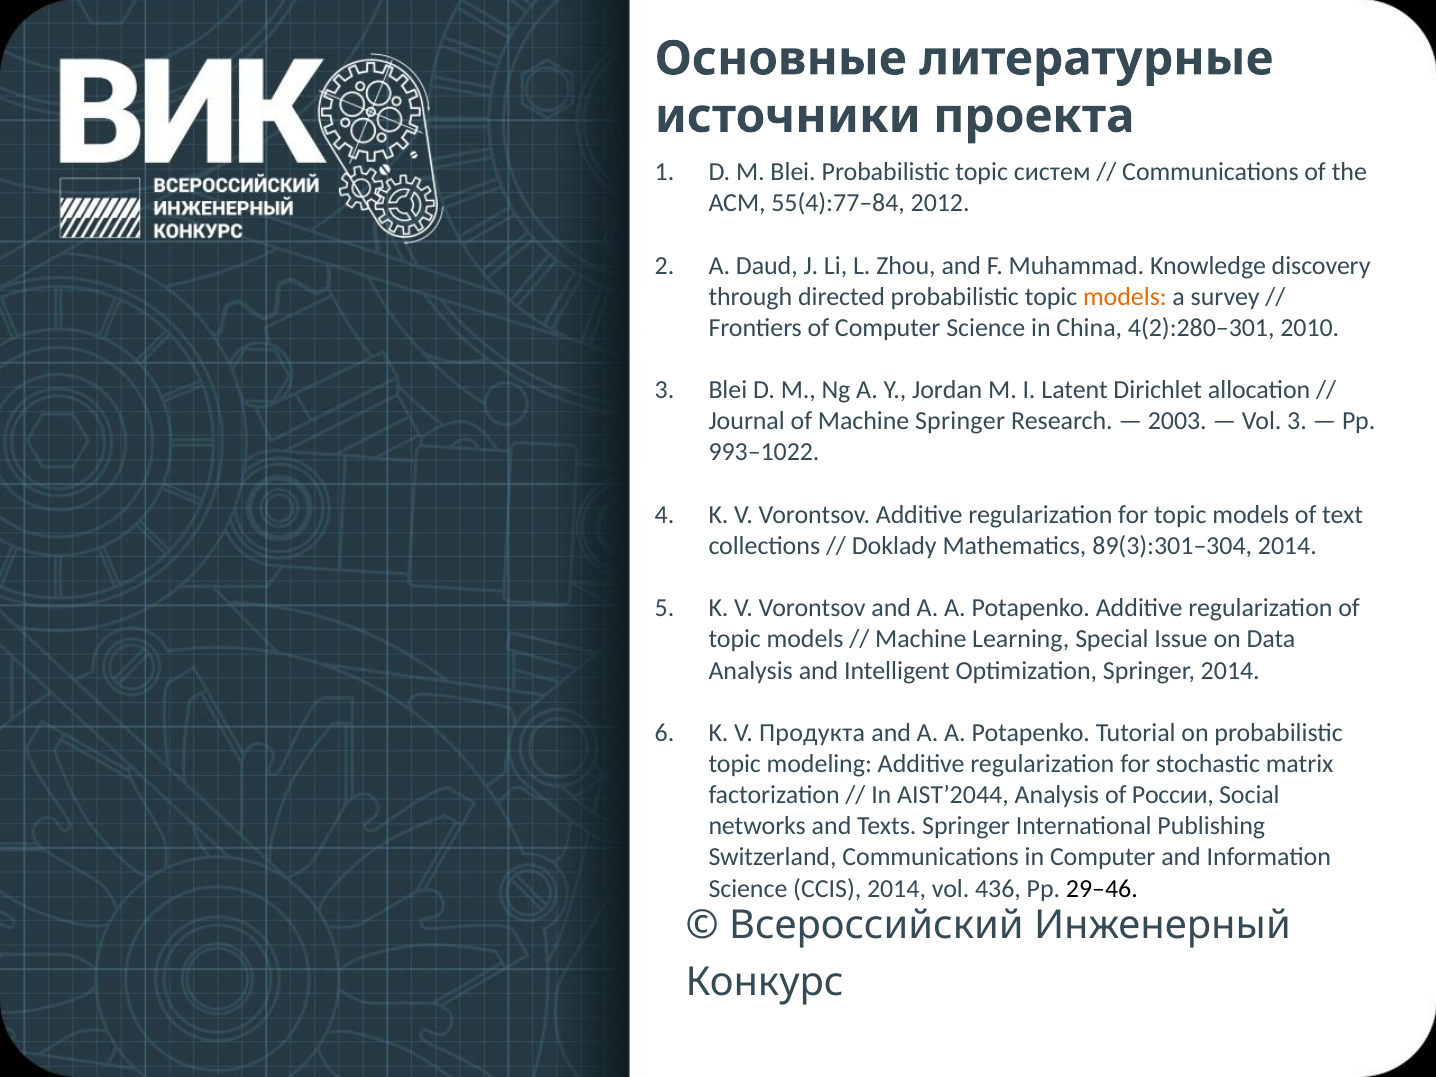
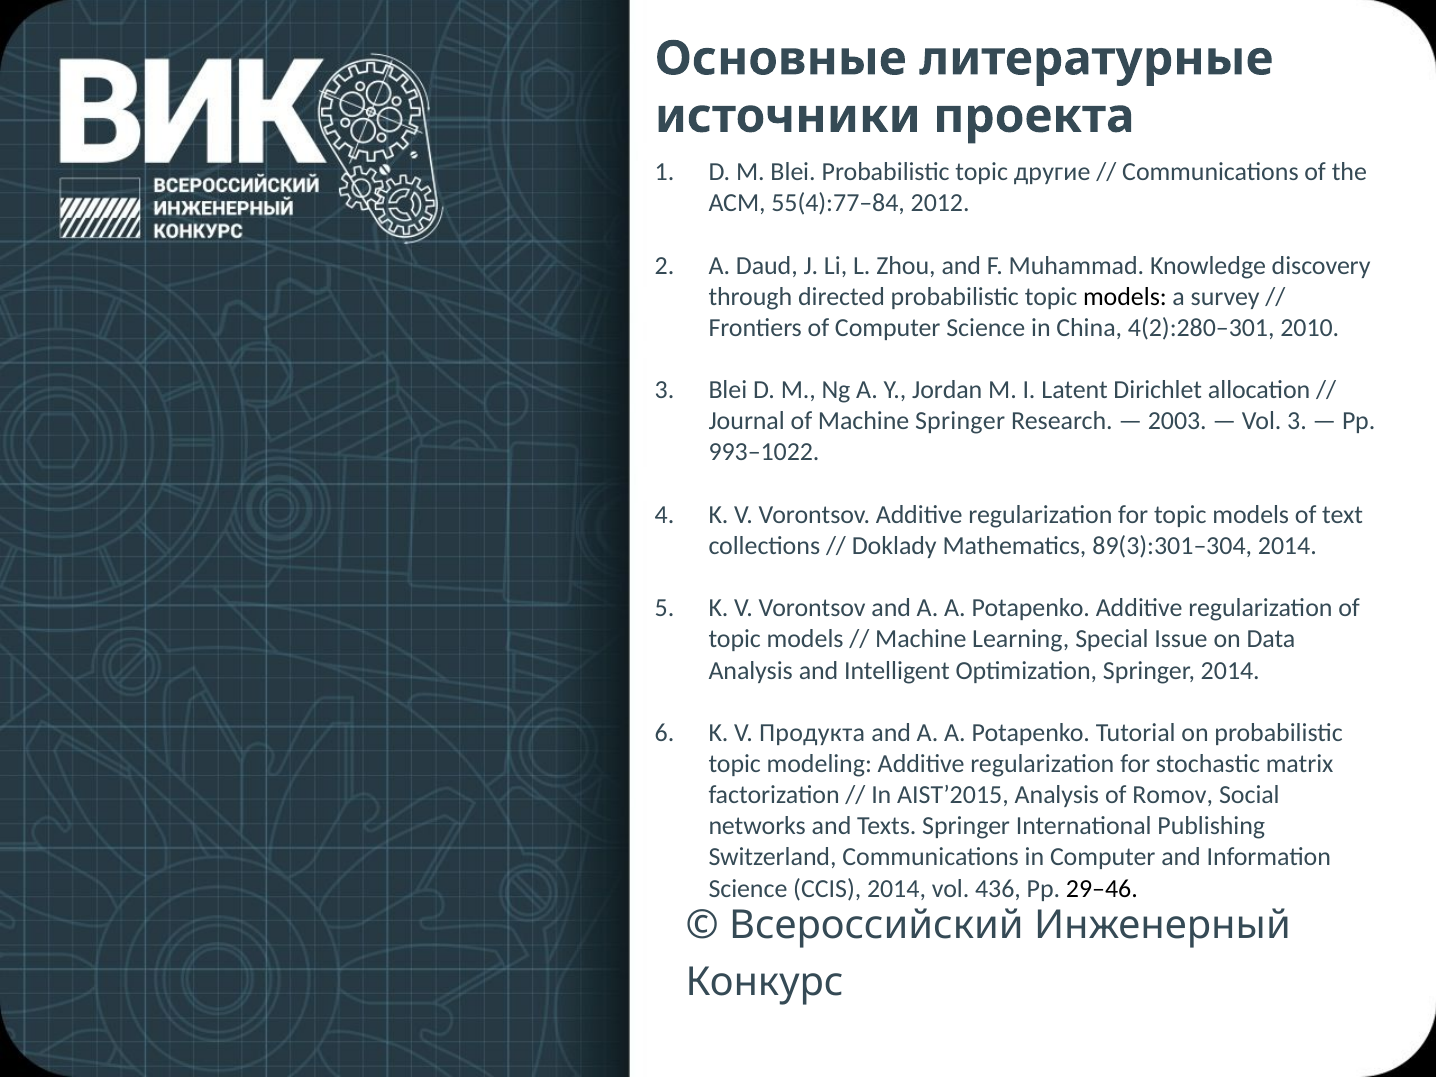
систем: систем -> другие (1052, 172)
models colour: orange -> black (1125, 297)
AIST’2044: AIST’2044 -> AIST’2015 (953, 795)
России: России -> Romov (1173, 795)
